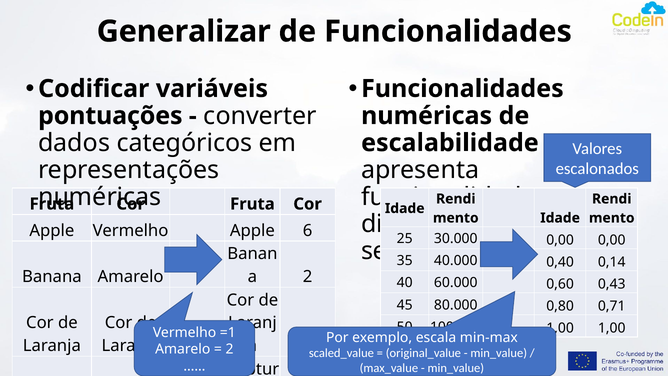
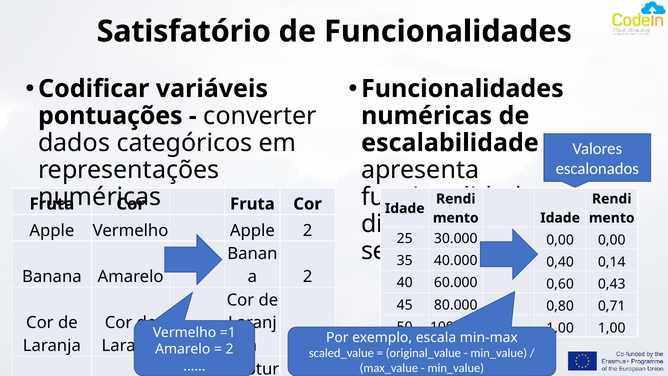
Generalizar: Generalizar -> Satisfatório (184, 31)
Apple 6: 6 -> 2 (308, 230)
